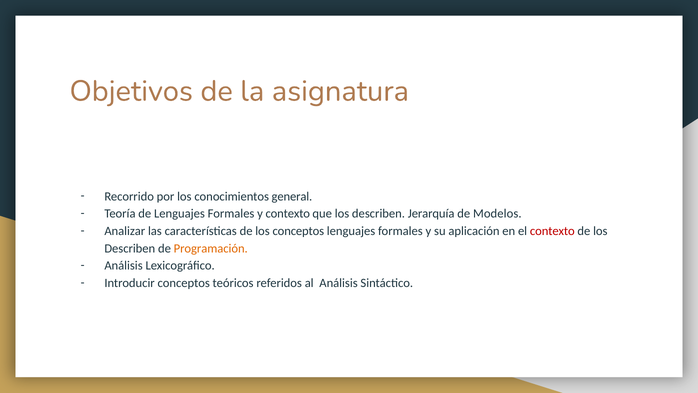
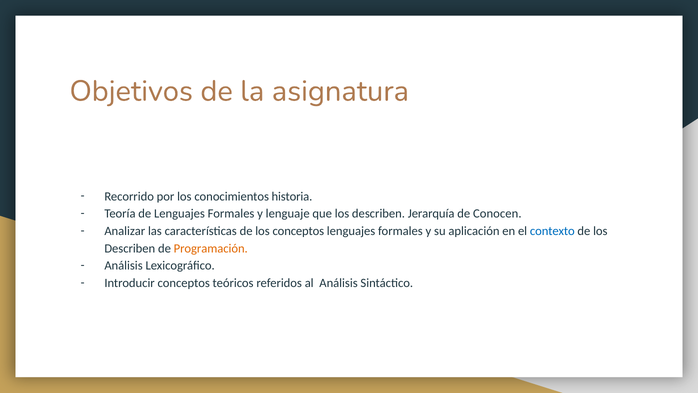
general: general -> historia (292, 196)
y contexto: contexto -> lenguaje (288, 214)
Modelos: Modelos -> Conocen (497, 214)
contexto colour: red -> blue (552, 231)
